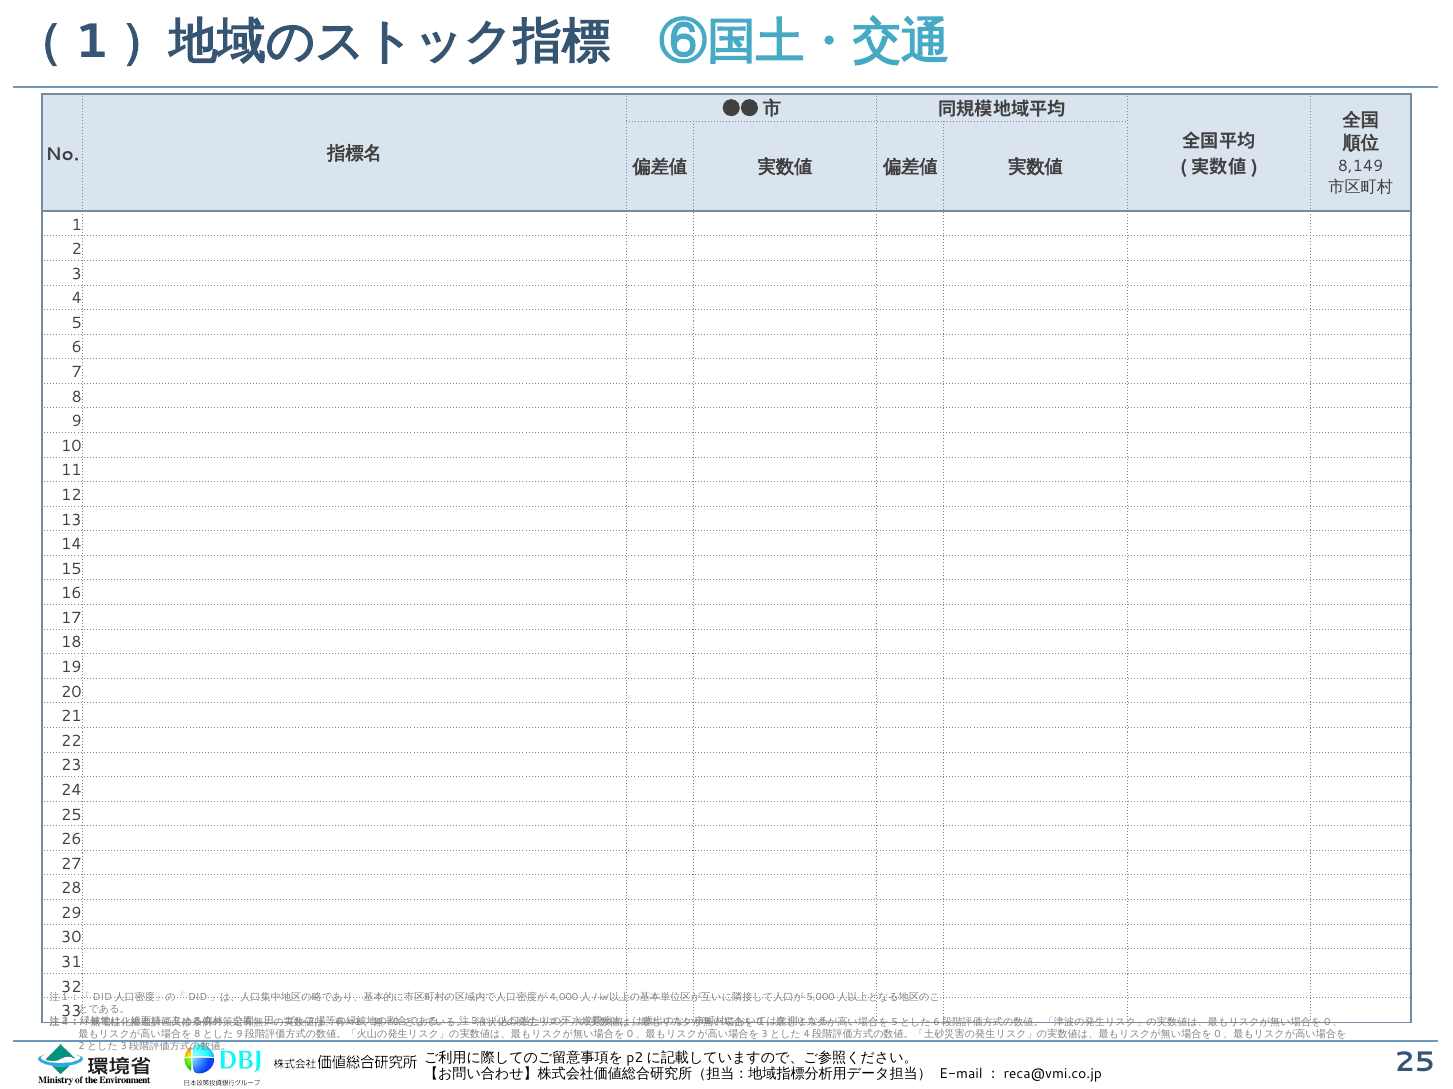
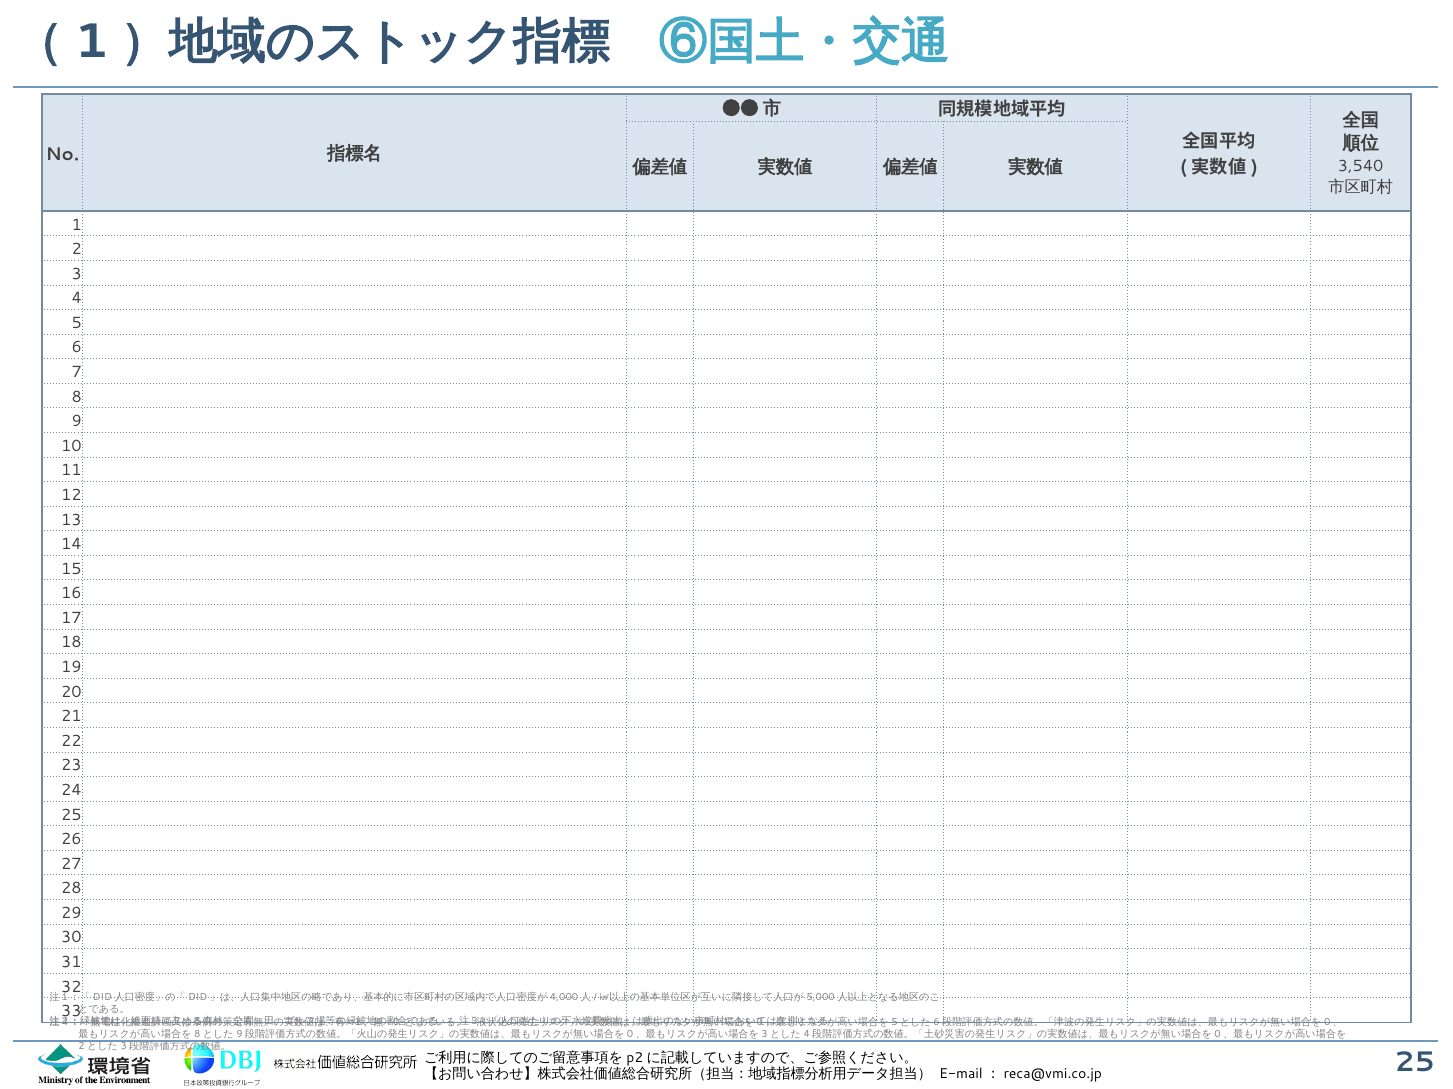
8,149: 8,149 -> 3,540 (1361, 166)
